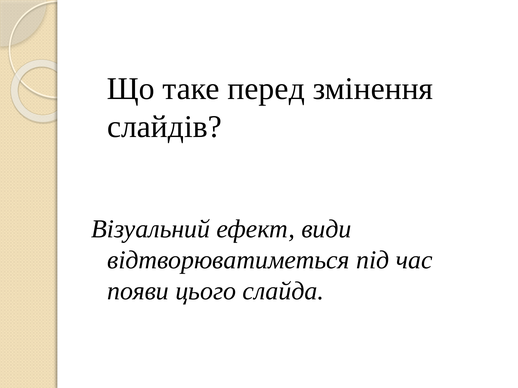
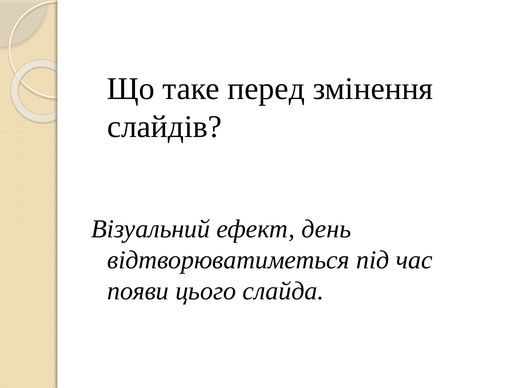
види: види -> день (326, 229)
